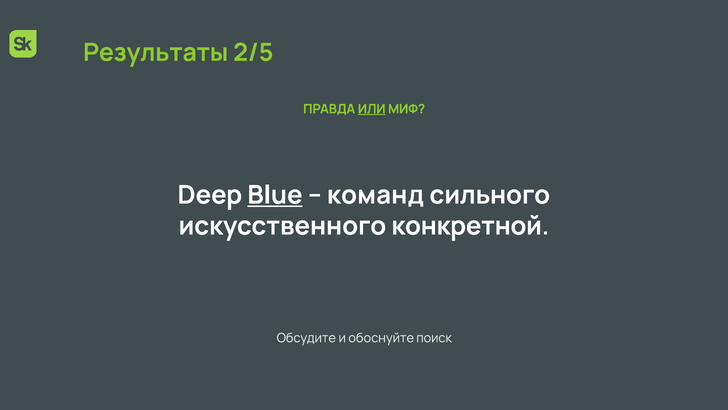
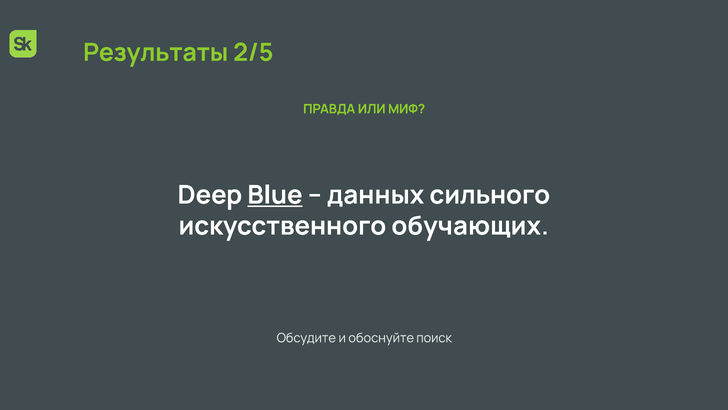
ИЛИ underline: present -> none (372, 109)
команд: команд -> данных (376, 195)
конкретной: конкретной -> обучающих (470, 226)
